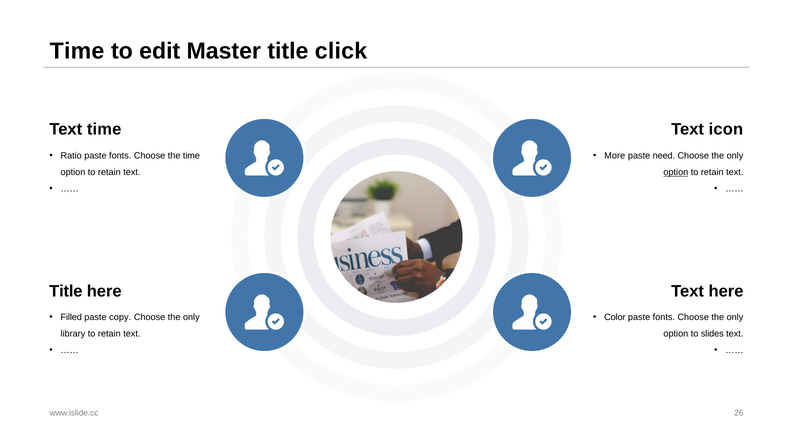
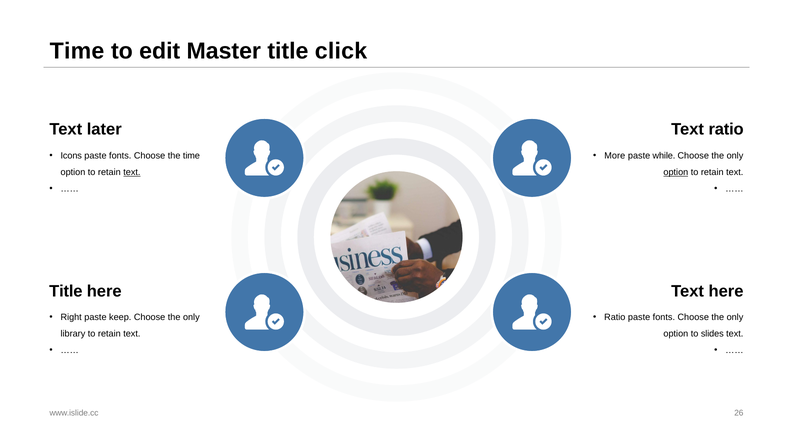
Text time: time -> later (104, 130)
Text icon: icon -> ratio (726, 130)
Ratio: Ratio -> Icons (71, 156)
need: need -> while (664, 156)
text underline: none -> present (132, 172)
Filled: Filled -> Right (71, 318)
copy: copy -> keep (120, 318)
Color: Color -> Ratio (615, 318)
